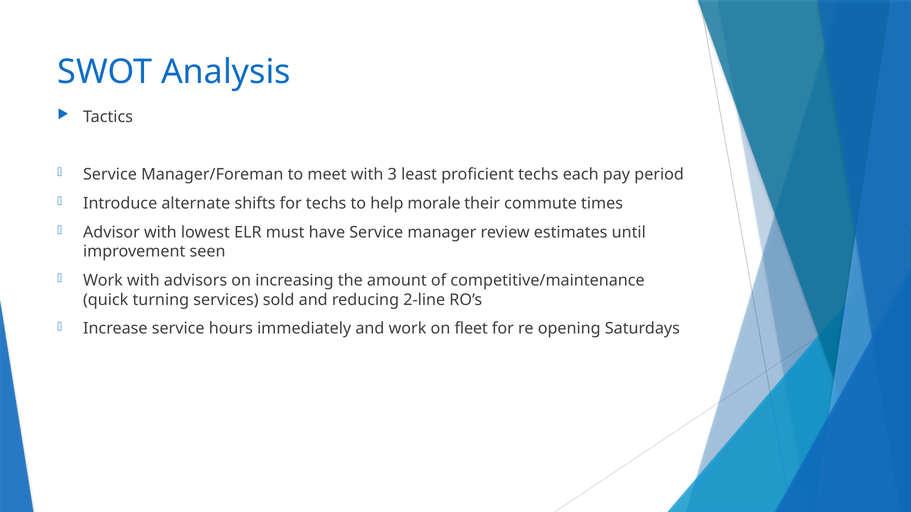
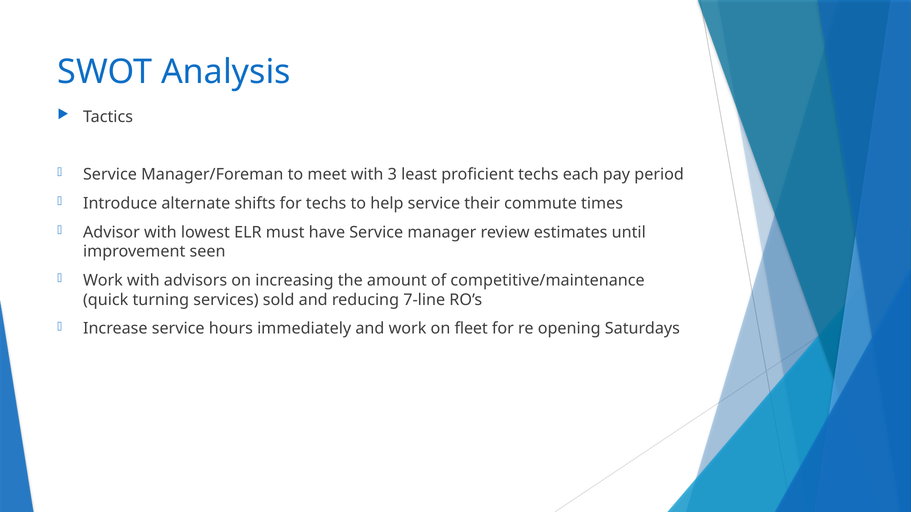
help morale: morale -> service (434, 204)
2-line: 2-line -> 7-line (424, 300)
